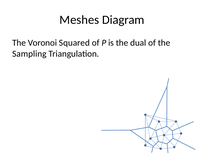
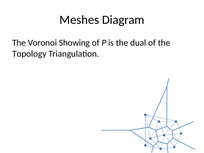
Squared: Squared -> Showing (74, 43)
Sampling: Sampling -> Topology (29, 54)
